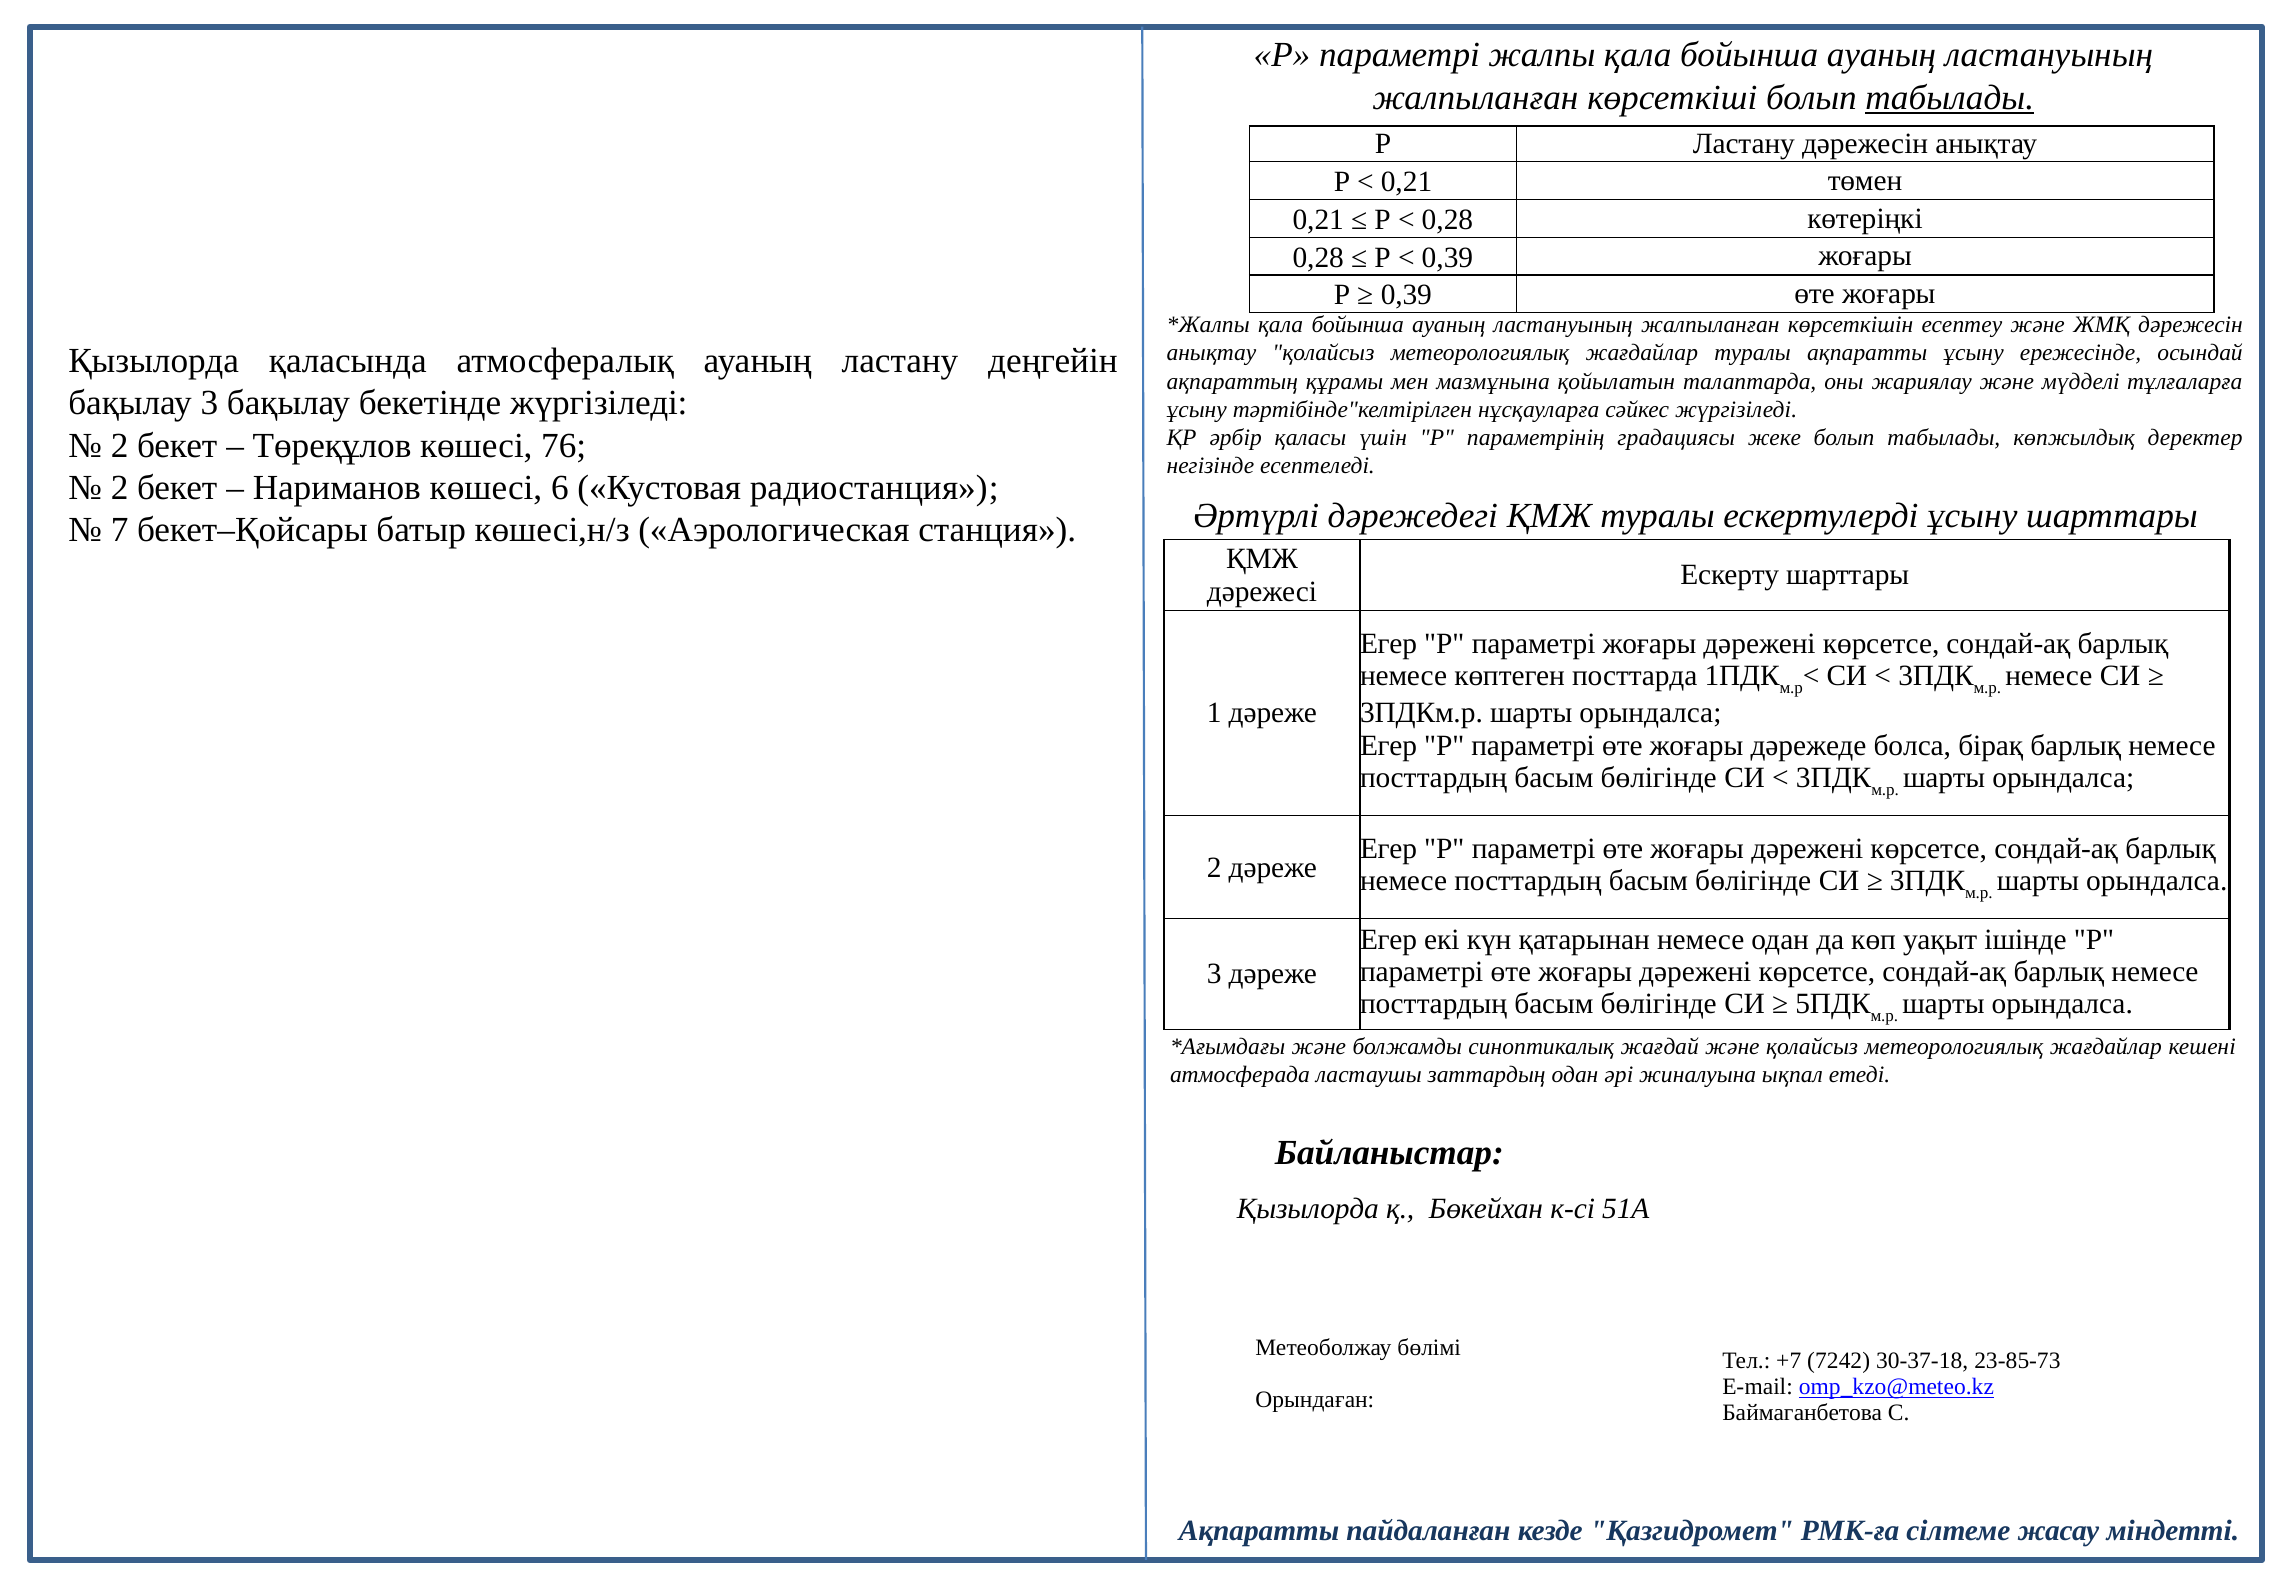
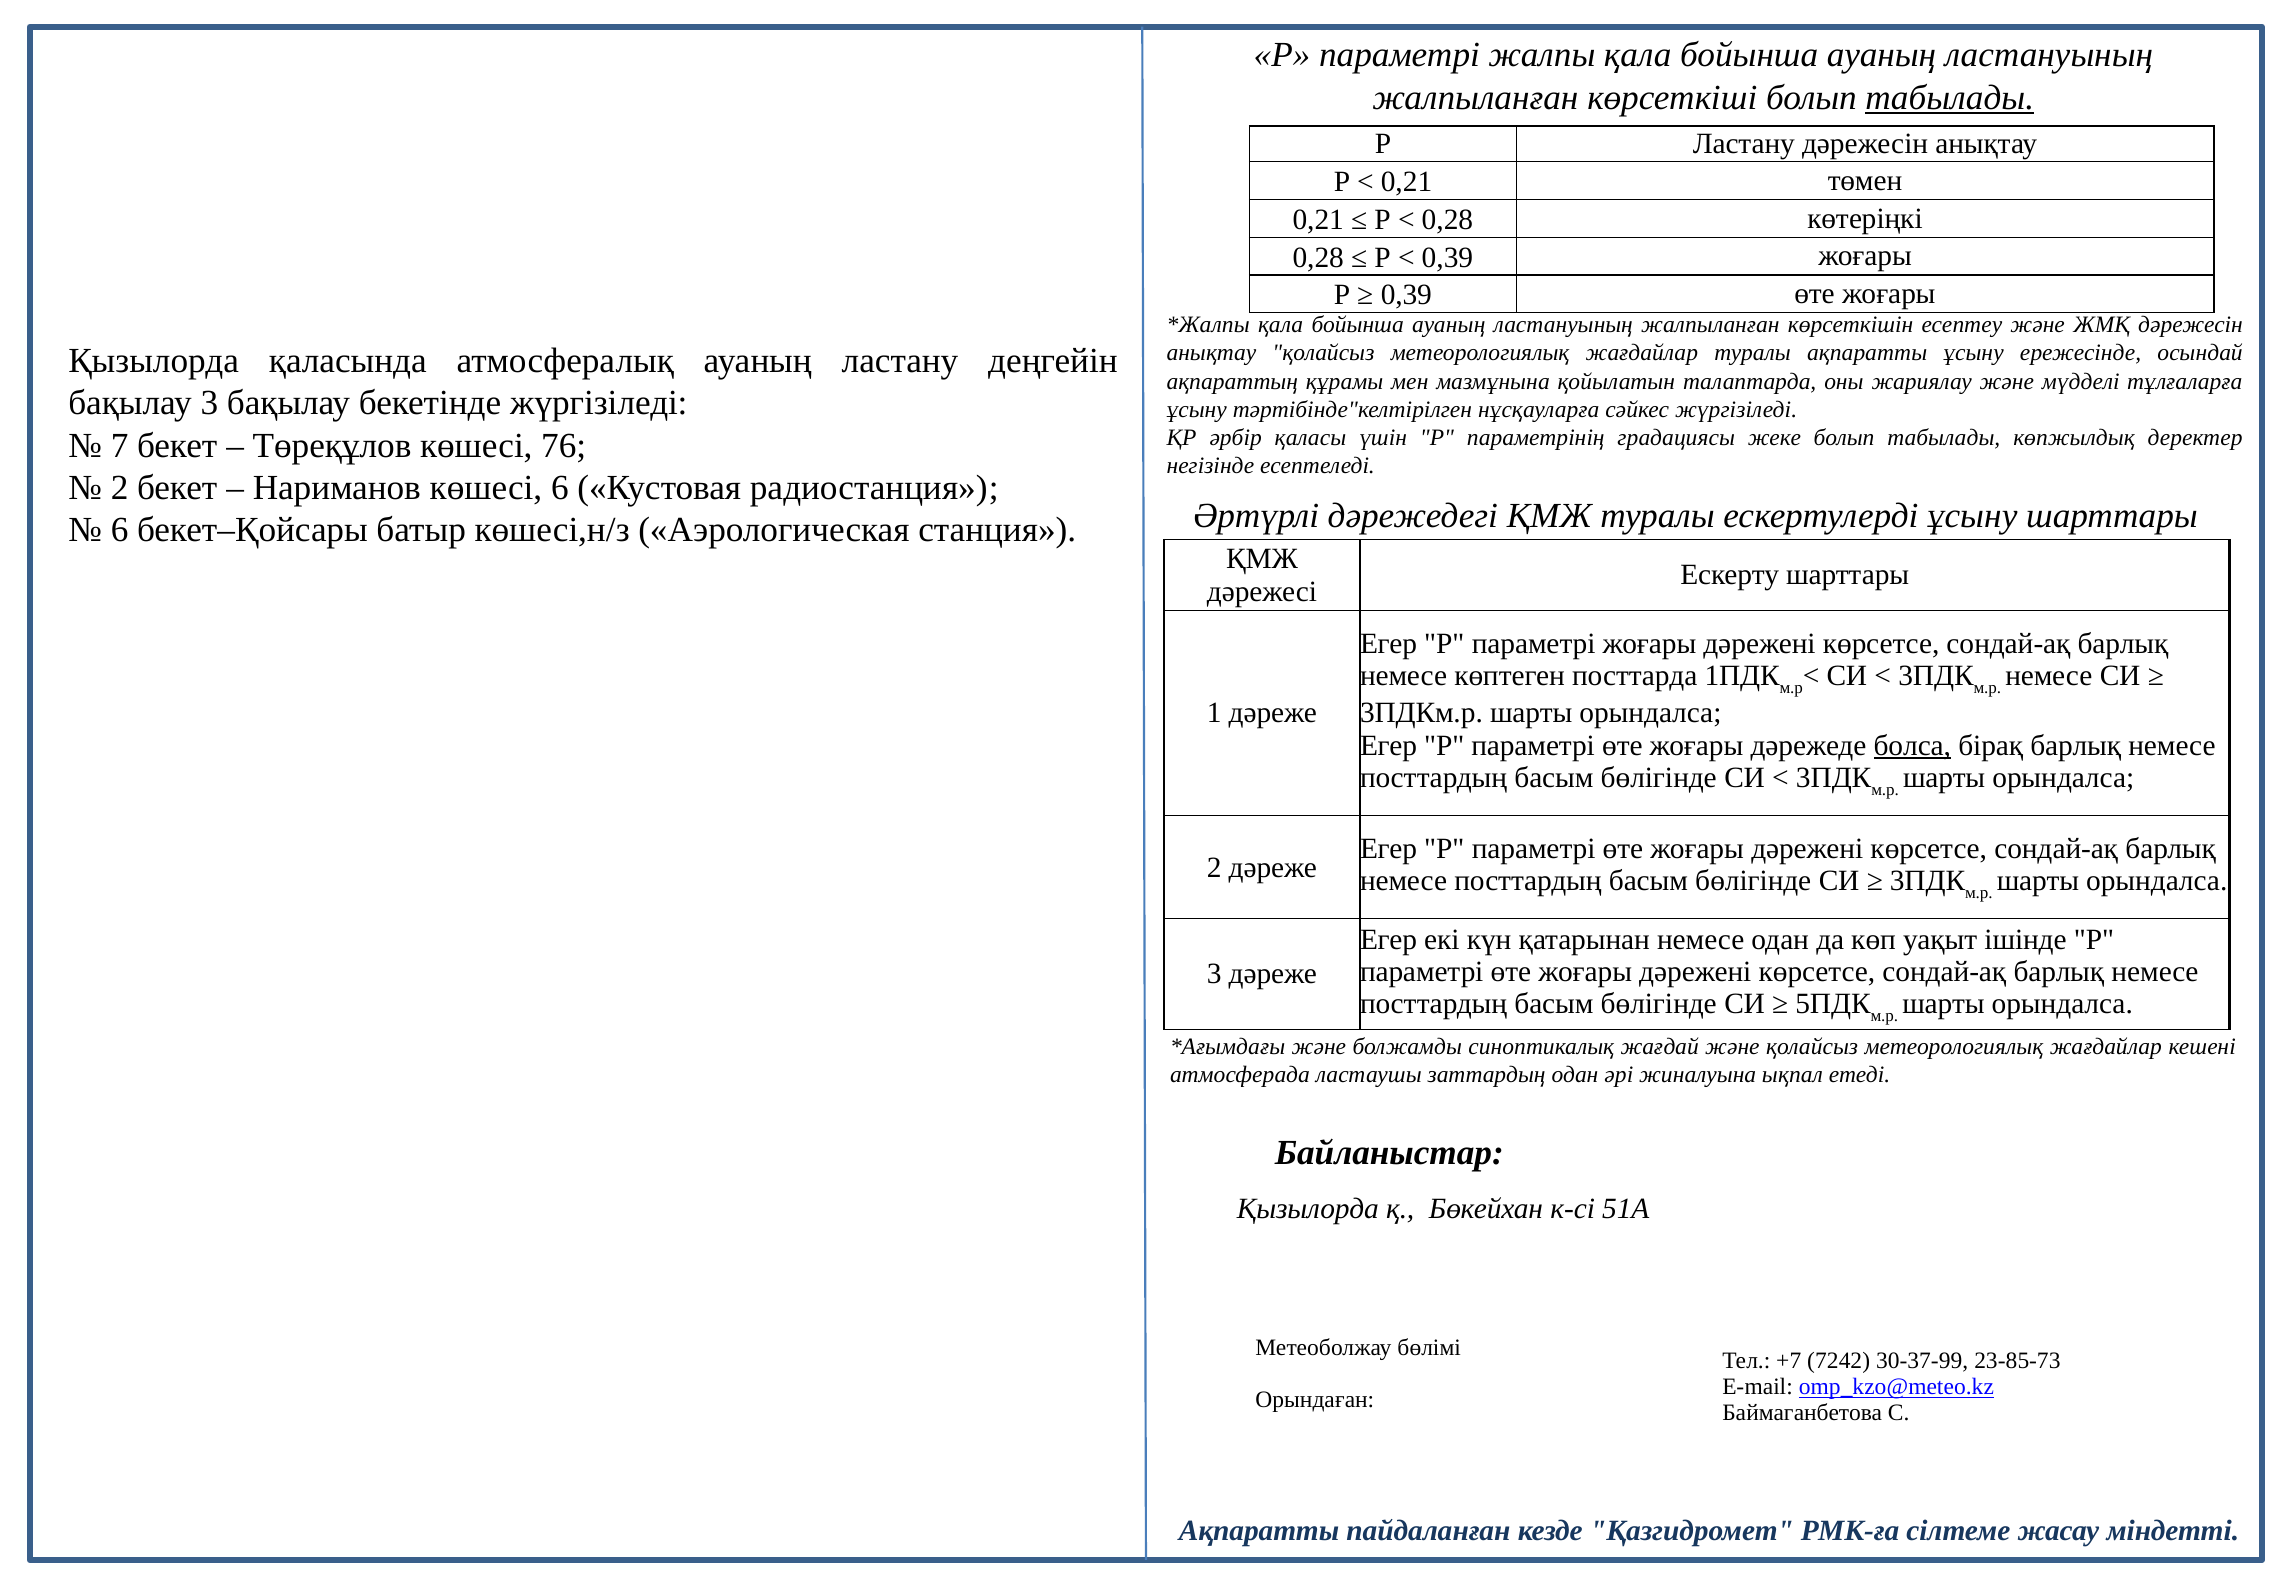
2: 2 -> 7 (120, 445)
7: 7 -> 6 (120, 530)
болса underline: none -> present (1912, 746)
30-37-18: 30-37-18 -> 30-37-99 (1922, 1361)
